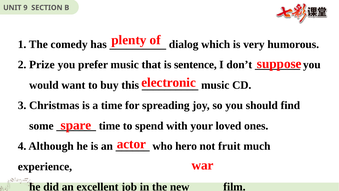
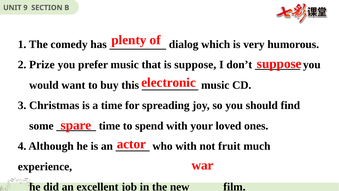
is sentence: sentence -> suppose (195, 65)
who hero: hero -> with (186, 146)
